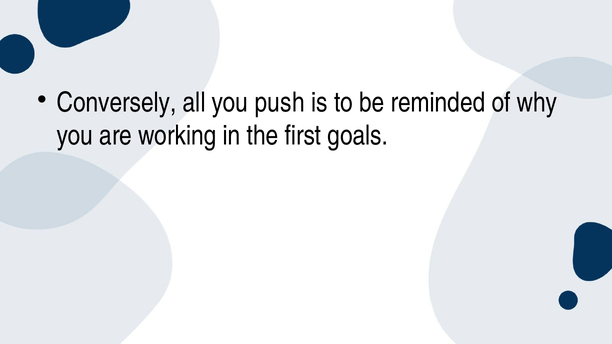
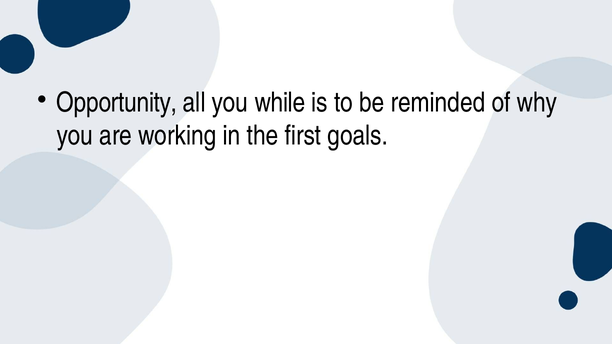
Conversely: Conversely -> Opportunity (117, 103)
push: push -> while (280, 103)
